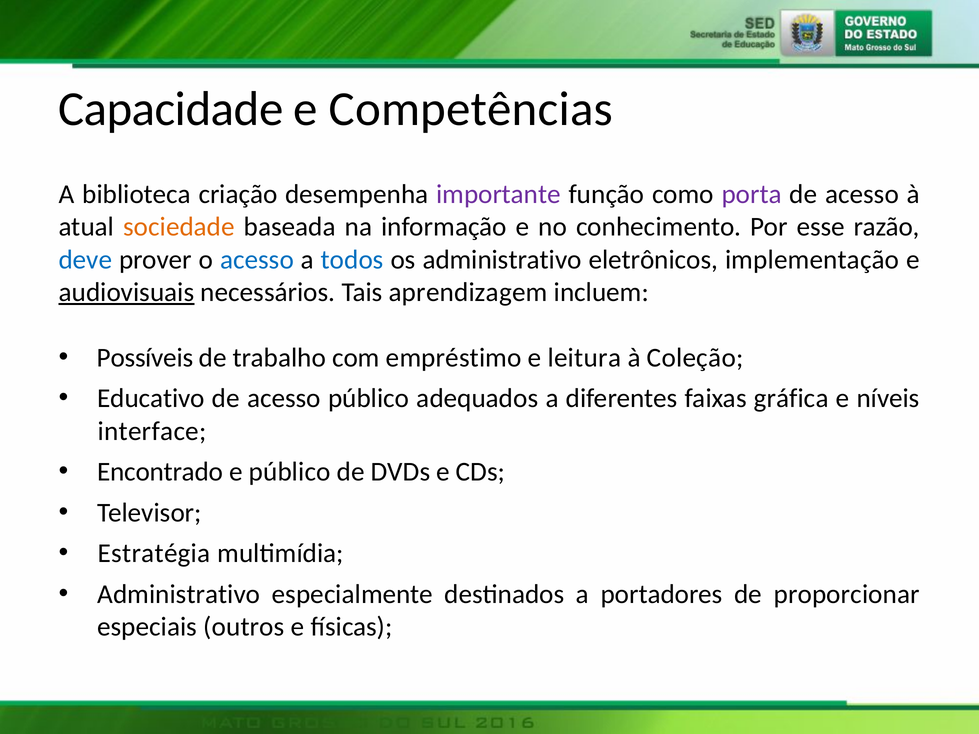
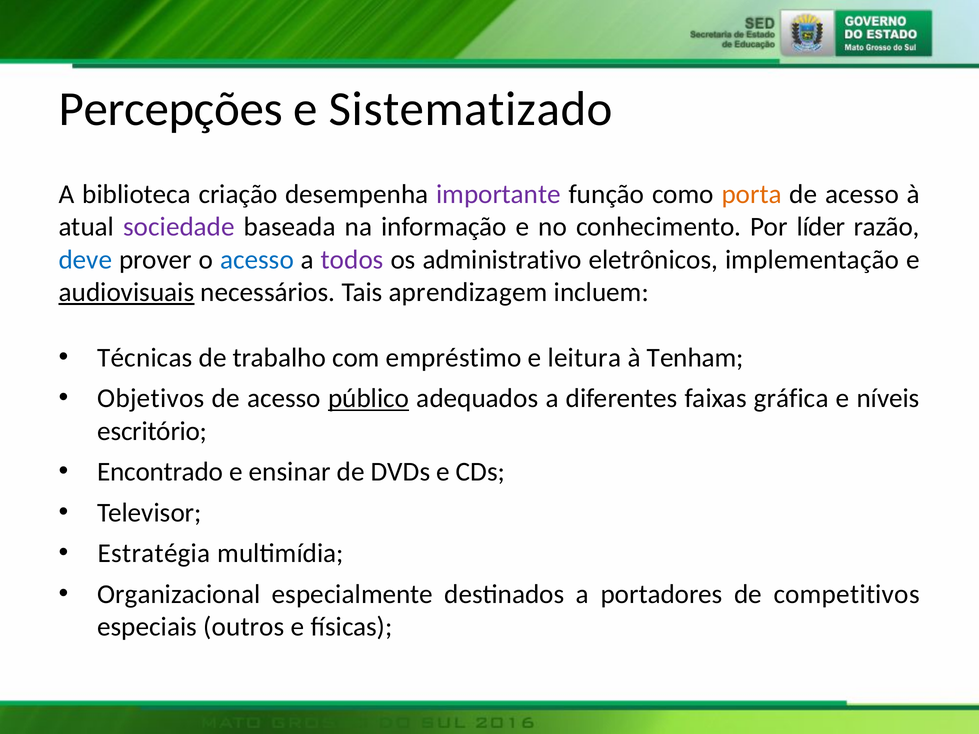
Capacidade: Capacidade -> Percepções (171, 109)
Competências: Competências -> Sistematizado (471, 109)
porta colour: purple -> orange (752, 194)
sociedade colour: orange -> purple (179, 227)
esse: esse -> líder (821, 227)
todos colour: blue -> purple (352, 260)
Possíveis: Possíveis -> Técnicas (145, 358)
Coleção: Coleção -> Tenham (695, 358)
Educativo: Educativo -> Objetivos (151, 399)
público underline: none -> present (369, 399)
interface: interface -> escritório (152, 431)
e público: público -> ensinar (290, 472)
Administrativo: Administrativo -> Organizacional (179, 594)
proporcionar: proporcionar -> competitivos (847, 594)
